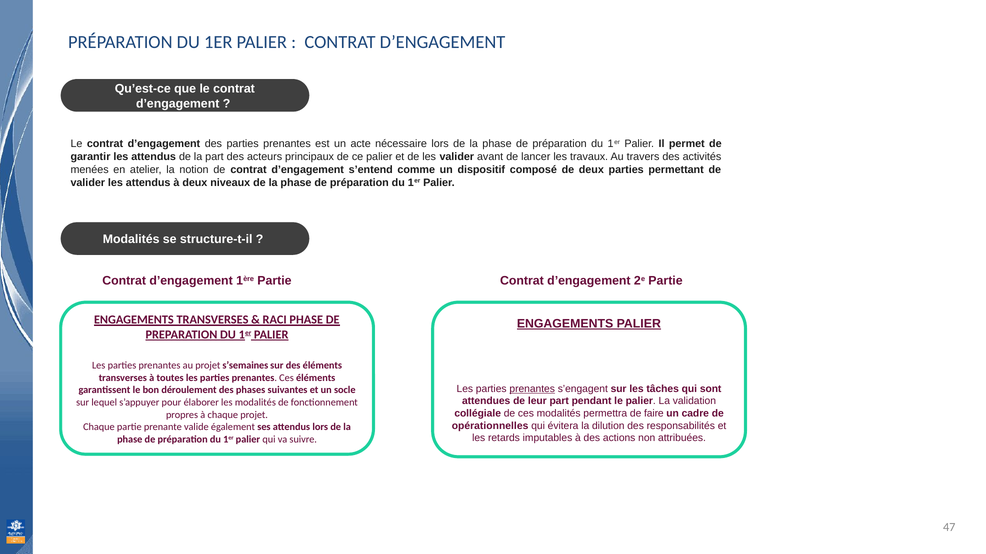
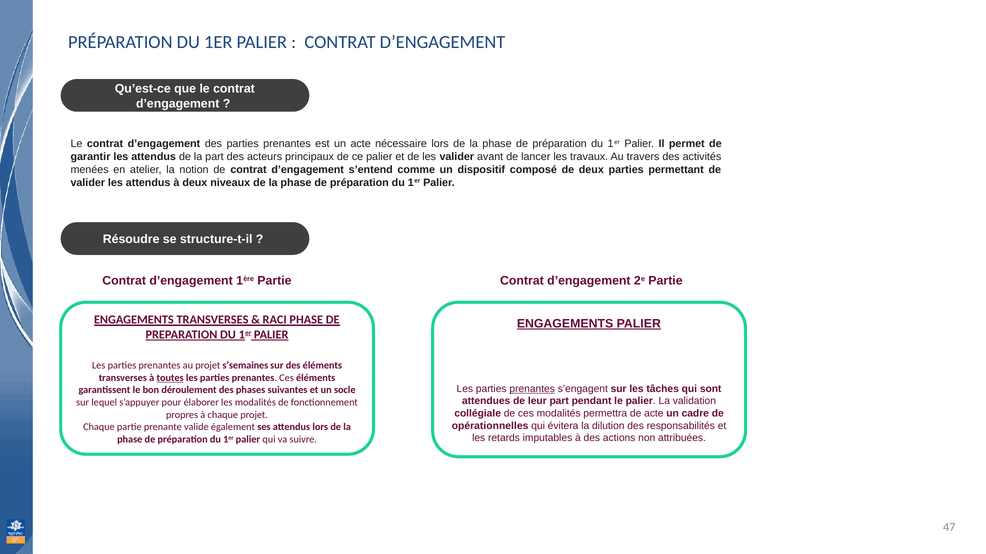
Modalités: Modalités -> Résoudre (131, 240)
toutes underline: none -> present (170, 378)
de faire: faire -> acte (654, 414)
